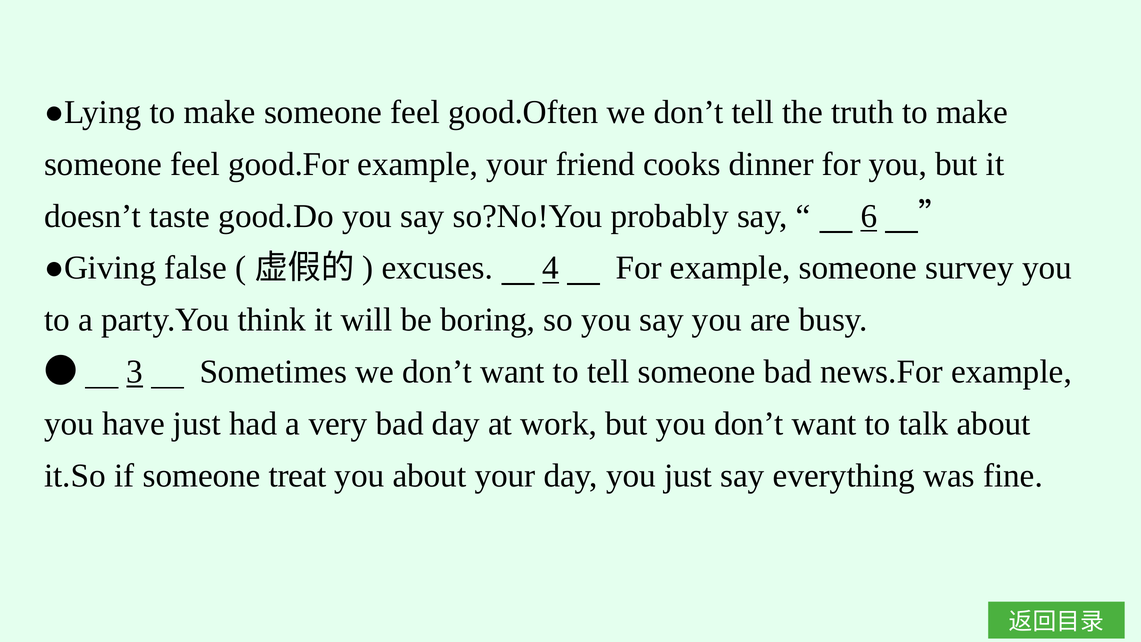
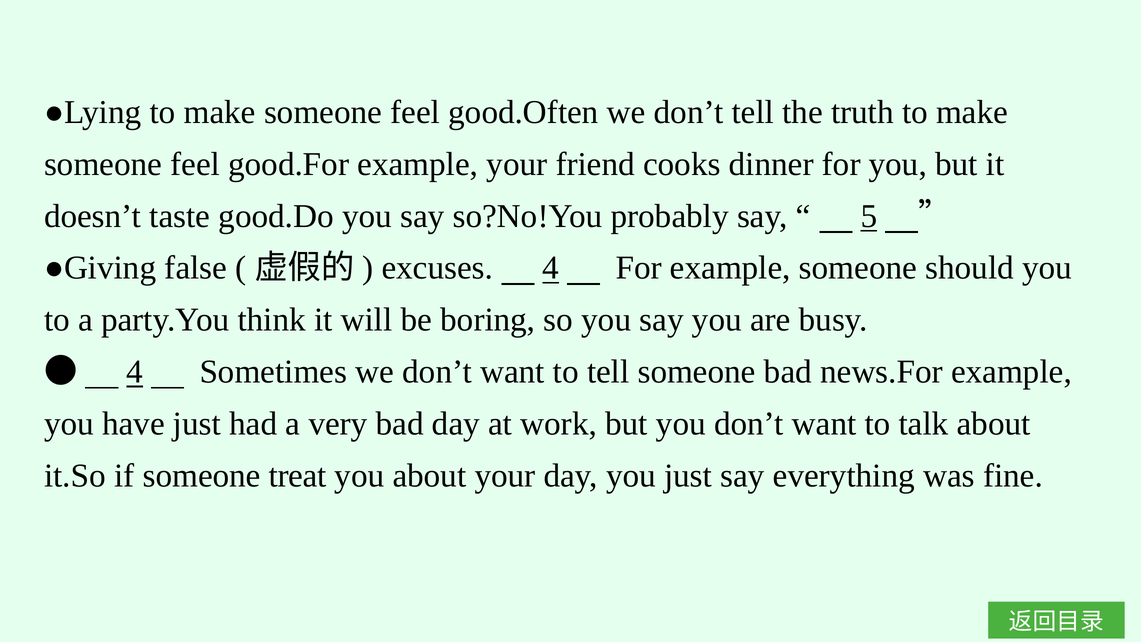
6: 6 -> 5 (869, 216)
survey: survey -> should (970, 268)
3: 3 -> 4 (135, 372)
